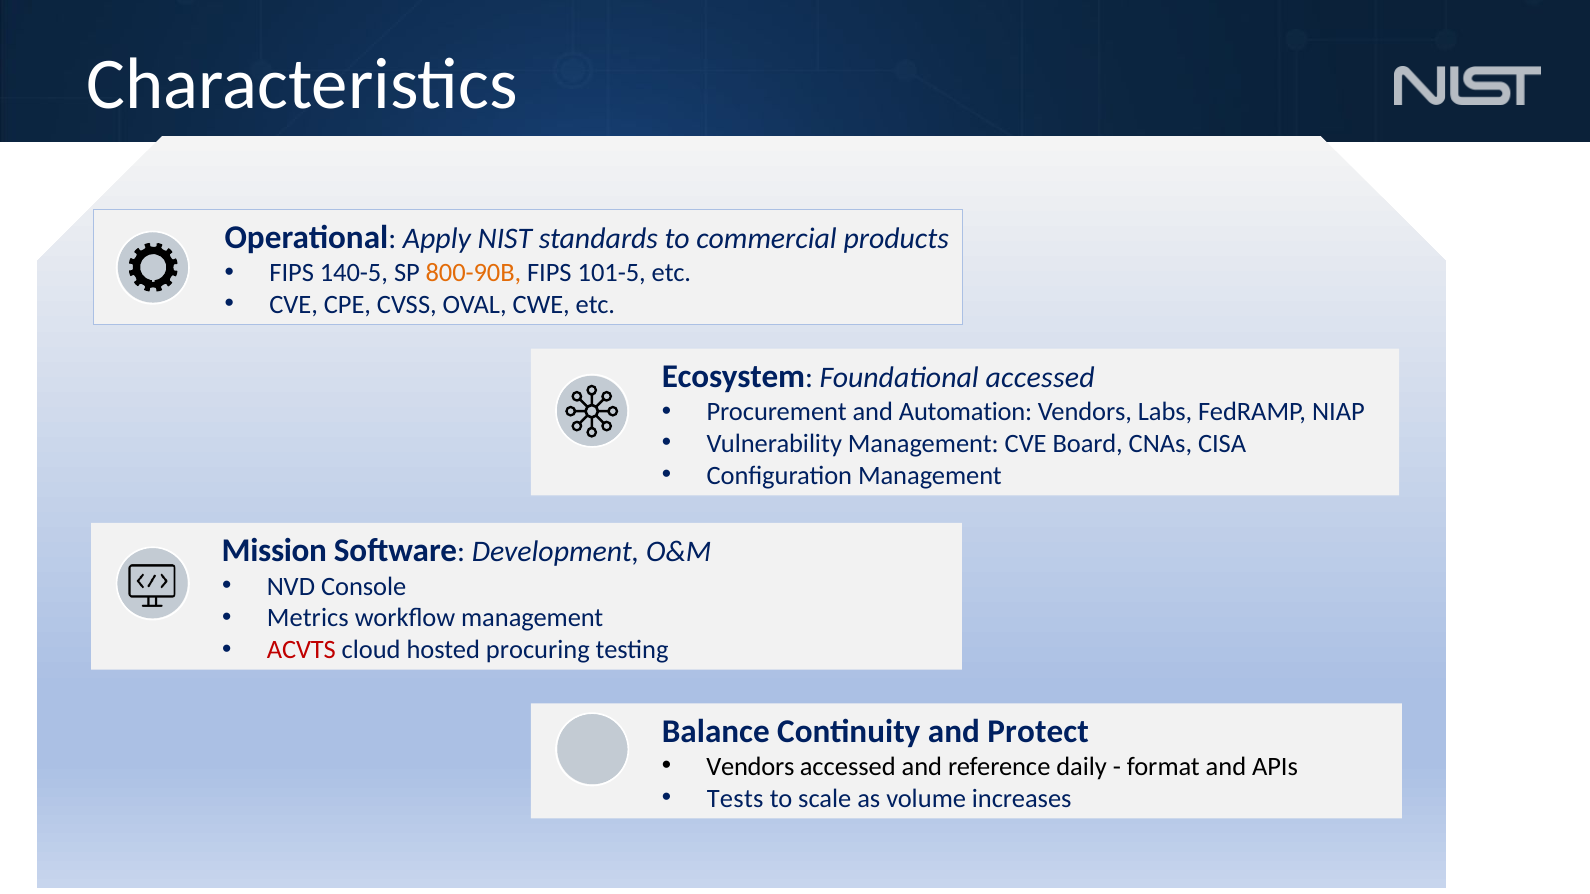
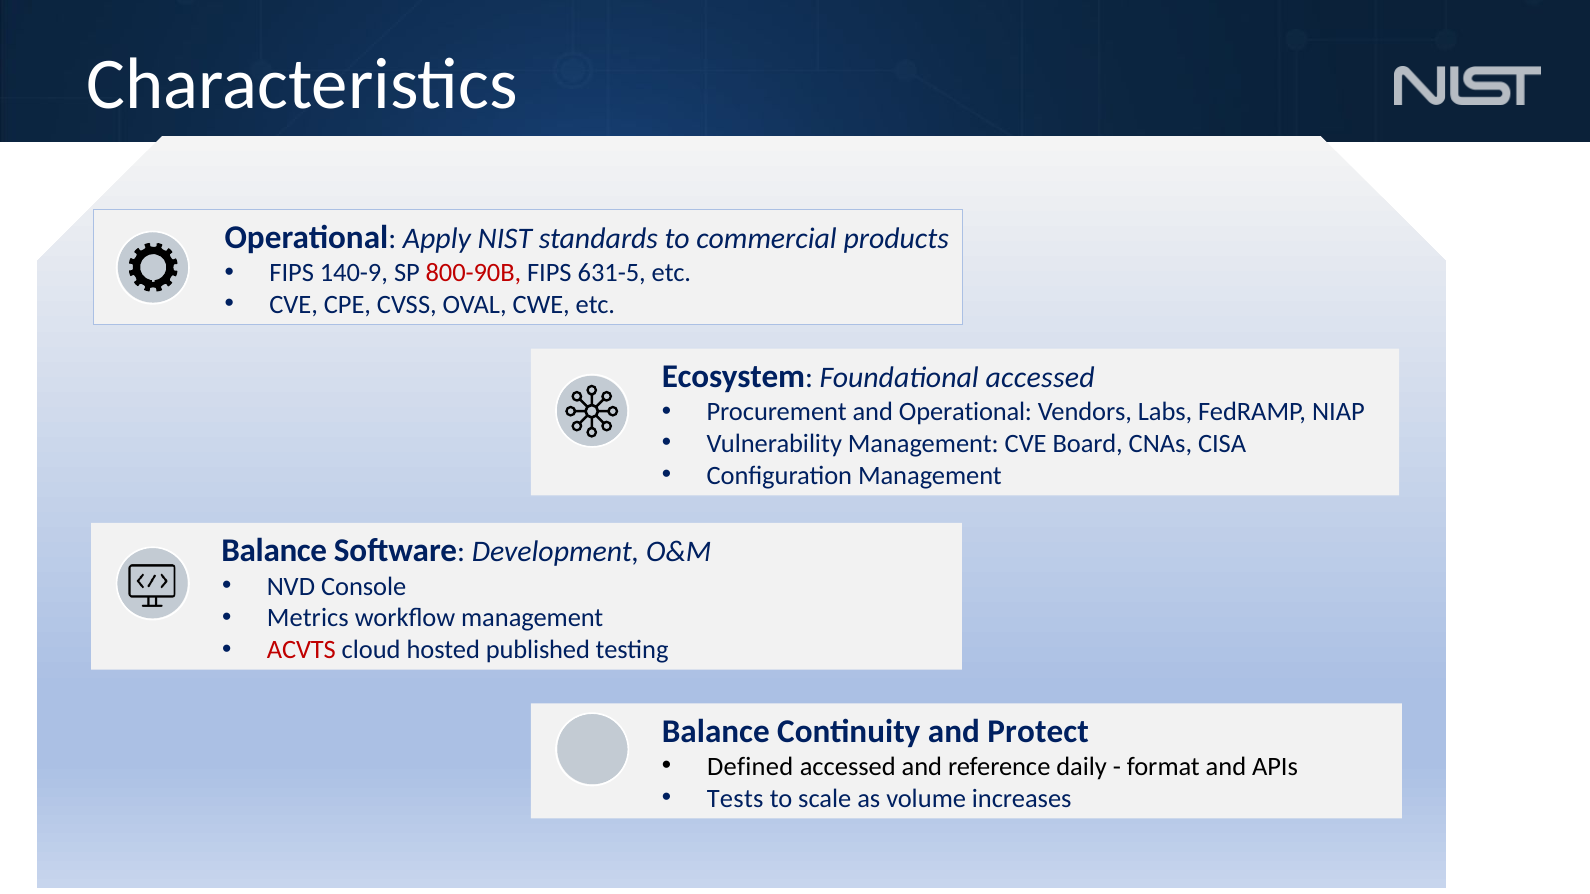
140-5: 140-5 -> 140-9 (354, 273)
800-90B colour: orange -> red (473, 273)
101-5: 101-5 -> 631-5 (612, 273)
and Automation: Automation -> Operational (965, 412)
Mission: Mission -> Balance (274, 551)
procuring: procuring -> published (538, 650)
Vendors: Vendors -> Defined (750, 767)
